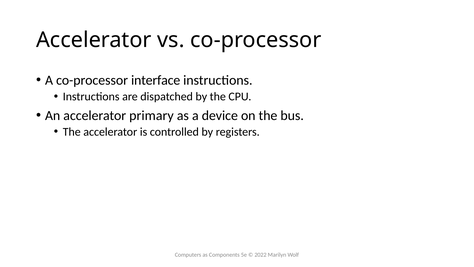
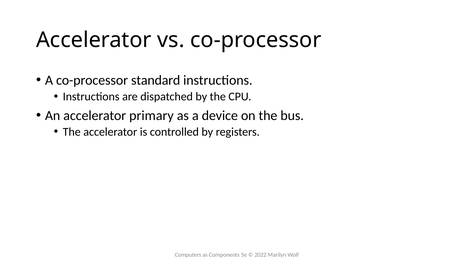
interface: interface -> standard (156, 80)
